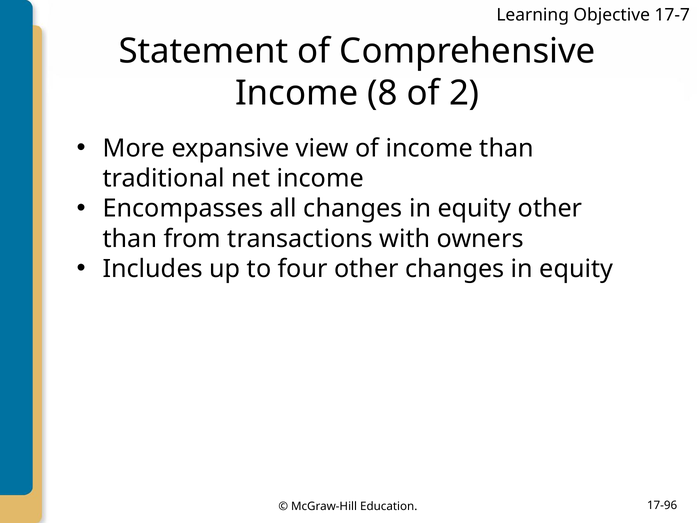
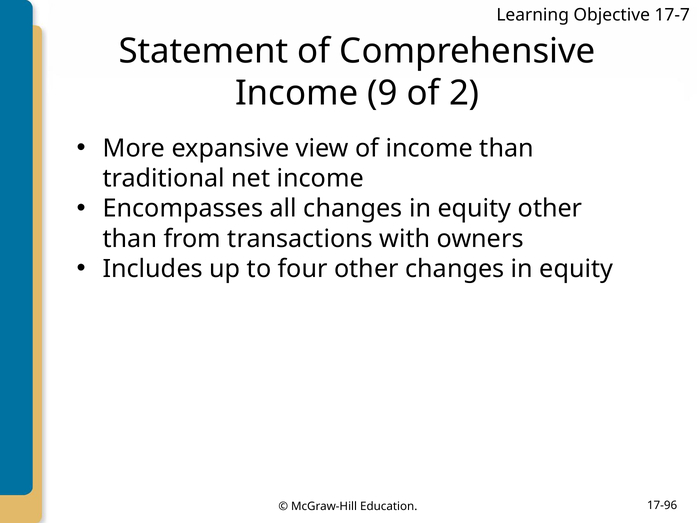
8: 8 -> 9 (383, 93)
